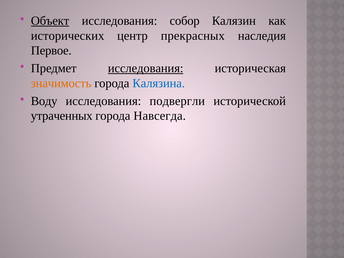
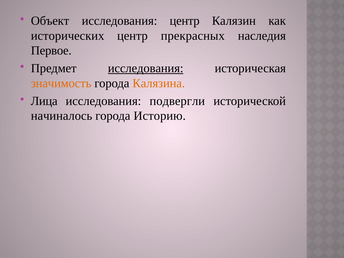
Объект underline: present -> none (50, 21)
исследования собор: собор -> центр (185, 21)
Калязина colour: blue -> orange (159, 83)
Воду: Воду -> Лица (44, 101)
утраченных: утраченных -> начиналось (62, 116)
Навсегда: Навсегда -> Историю (160, 116)
